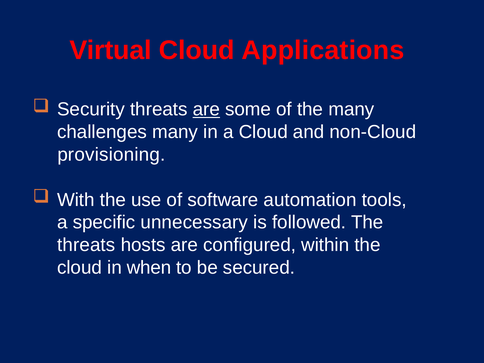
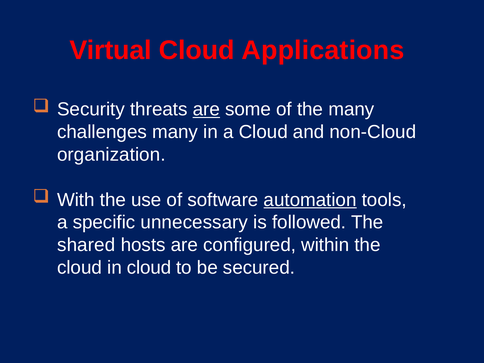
provisioning: provisioning -> organization (111, 155)
automation underline: none -> present (310, 200)
threats: threats -> shared (86, 245)
in when: when -> cloud (149, 268)
